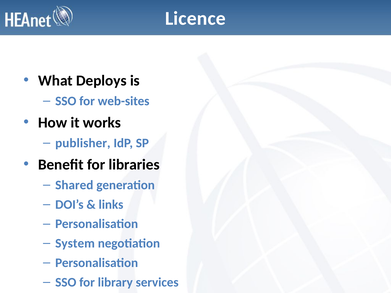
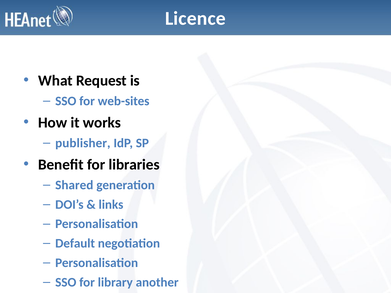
Deploys: Deploys -> Request (101, 81)
System: System -> Default (75, 244)
services: services -> another (157, 282)
